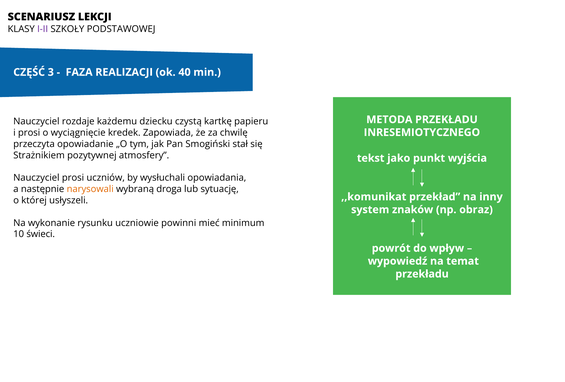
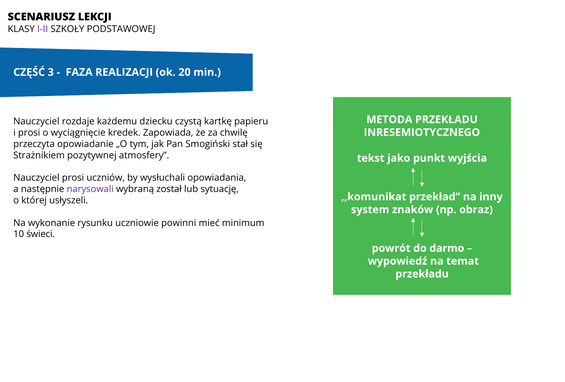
40: 40 -> 20 (185, 72)
narysowali colour: orange -> purple (90, 189)
droga: droga -> został (169, 189)
wpływ: wpływ -> darmo (447, 248)
